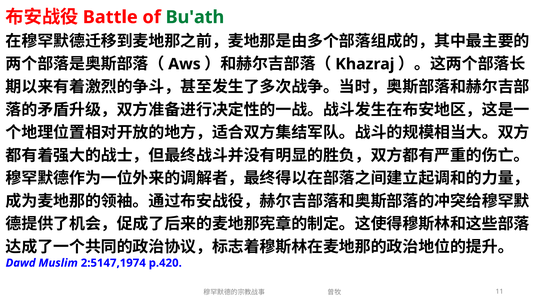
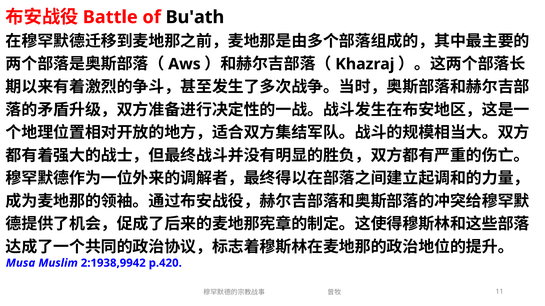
Bu'ath colour: green -> black (195, 17)
Dawd: Dawd -> Musa (21, 263)
2:5147,1974: 2:5147,1974 -> 2:1938,9942 (113, 263)
